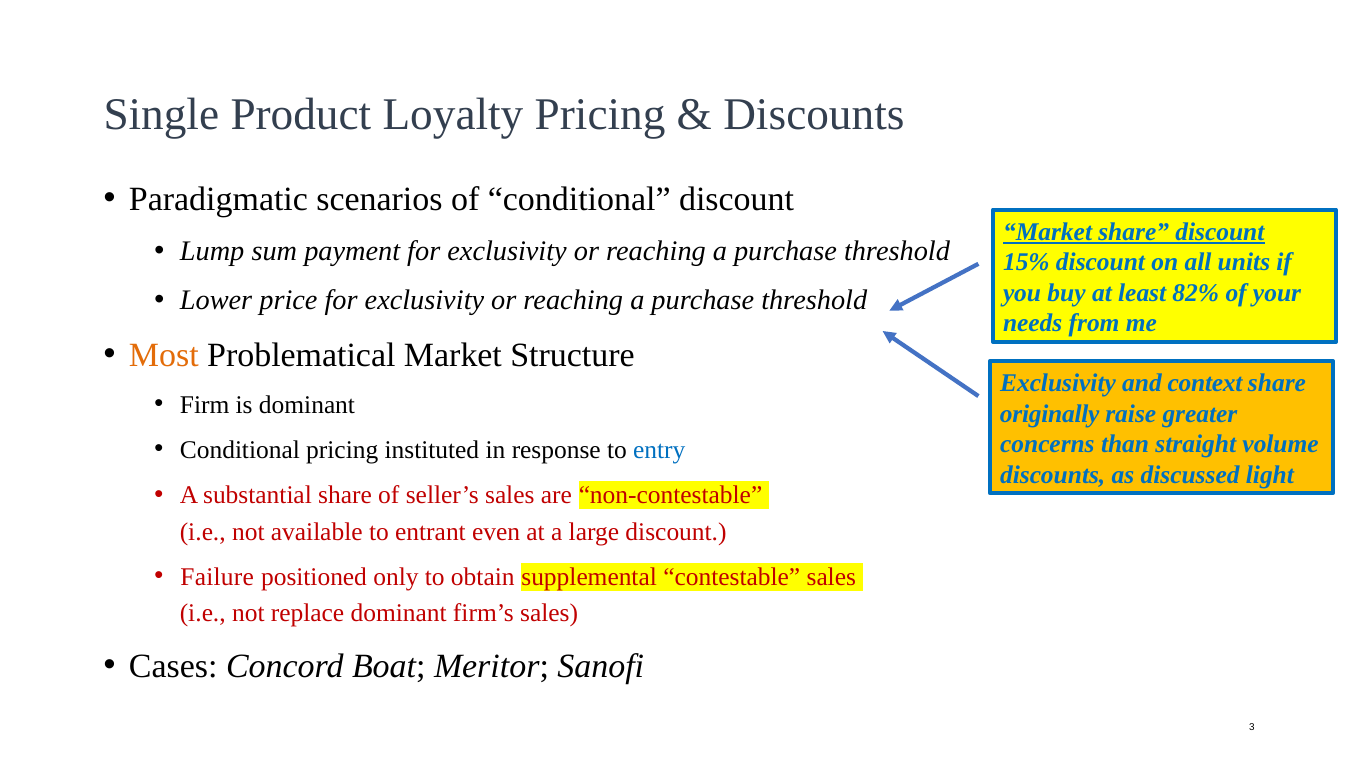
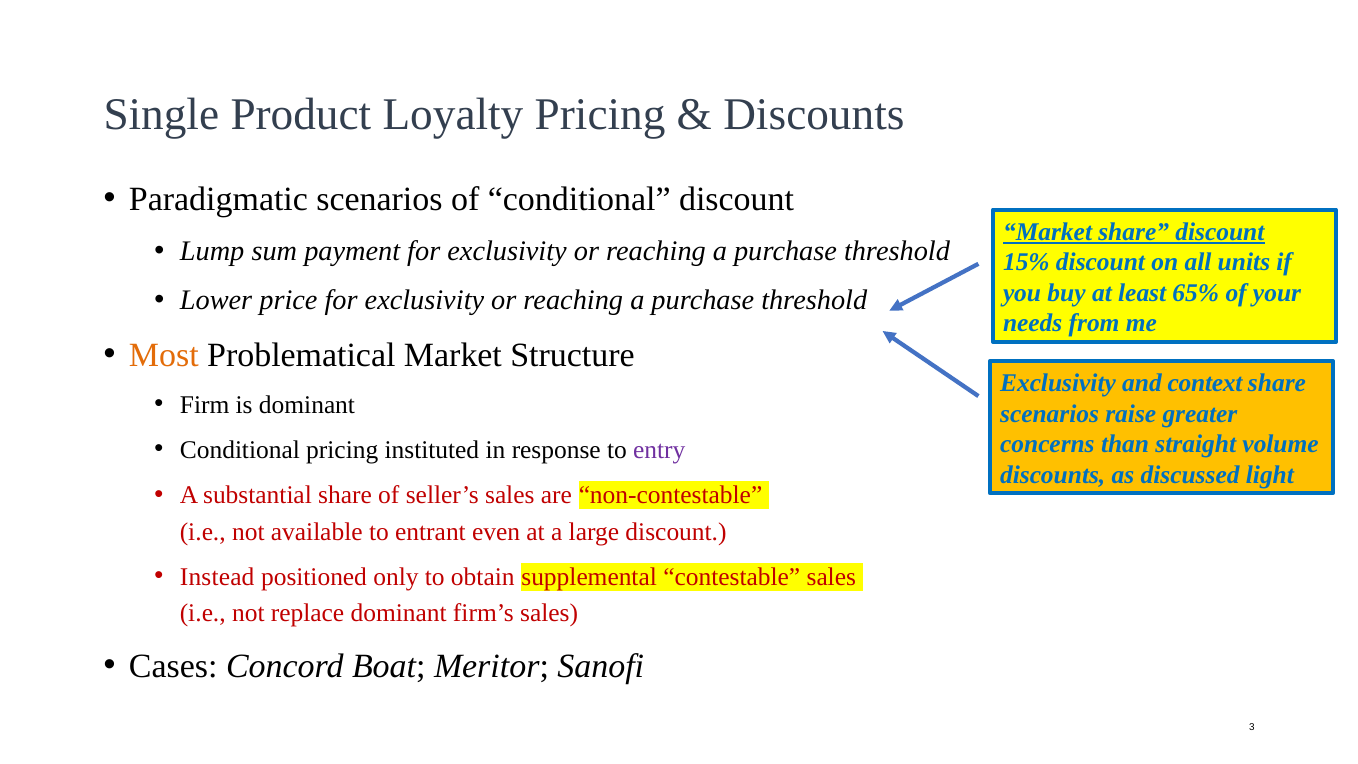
82%: 82% -> 65% (1196, 293)
originally: originally -> scenarios (1050, 414)
entry colour: blue -> purple (659, 450)
Failure: Failure -> Instead (217, 577)
